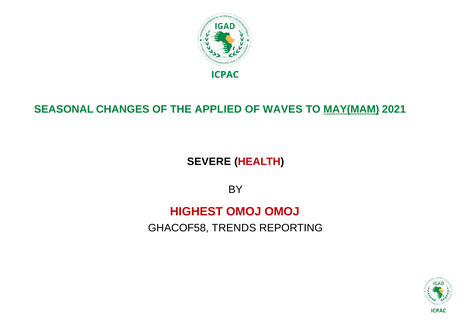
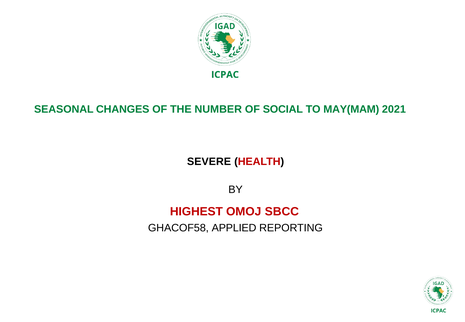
APPLIED: APPLIED -> NUMBER (218, 109)
WAVES: WAVES -> SOCIAL (283, 109)
MAY(MAM underline: present -> none (351, 109)
OMOJ OMOJ: OMOJ -> SBCC (282, 211)
TRENDS: TRENDS -> APPLIED (234, 228)
